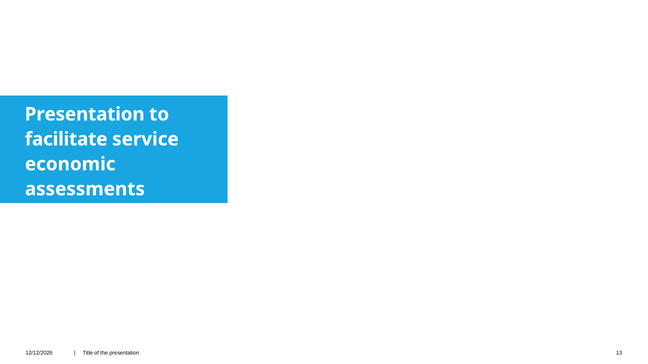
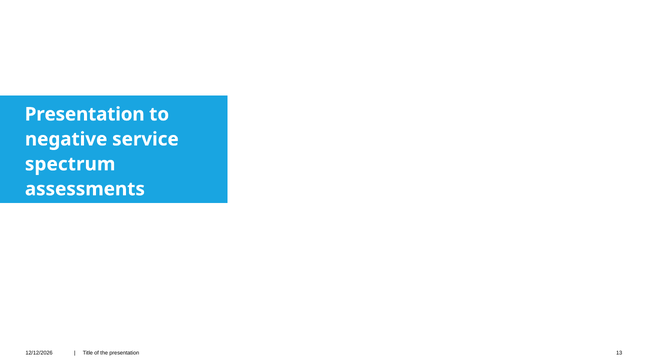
facilitate: facilitate -> negative (66, 139)
economic: economic -> spectrum (70, 164)
